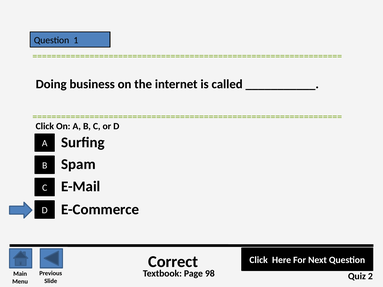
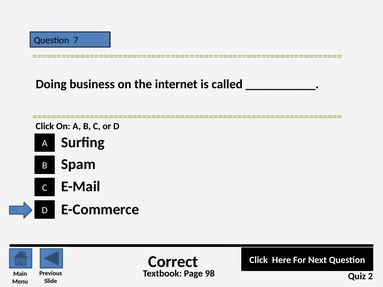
1: 1 -> 7 (76, 40)
